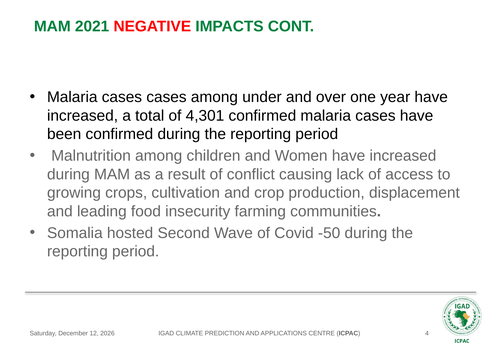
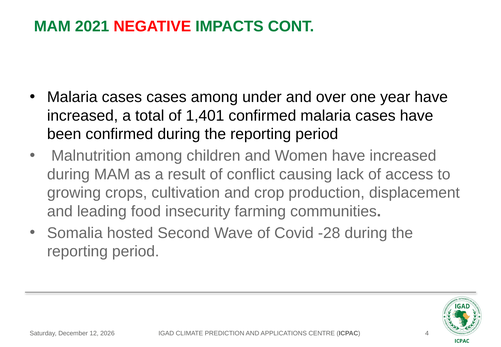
4,301: 4,301 -> 1,401 (205, 116)
-50: -50 -> -28 (329, 233)
